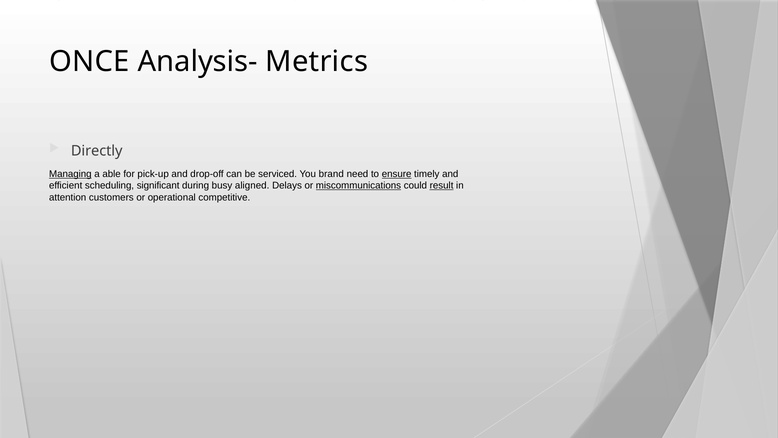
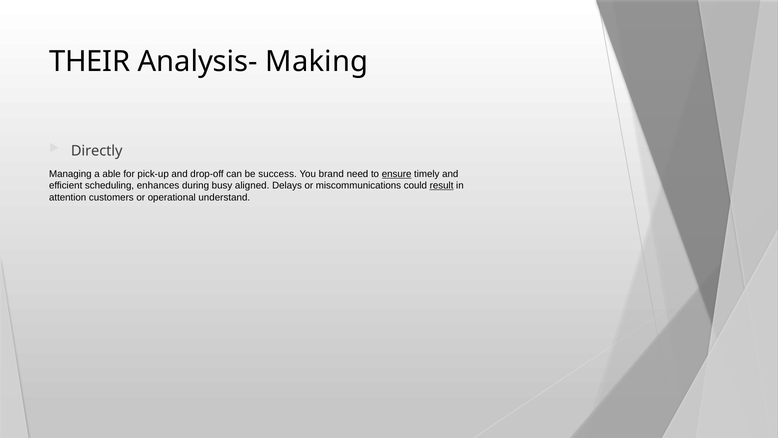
ONCE: ONCE -> THEIR (90, 61)
Metrics: Metrics -> Making (317, 61)
Managing underline: present -> none (70, 174)
serviced: serviced -> success (278, 174)
significant: significant -> enhances (158, 186)
miscommunications underline: present -> none (358, 186)
competitive: competitive -> understand (224, 197)
